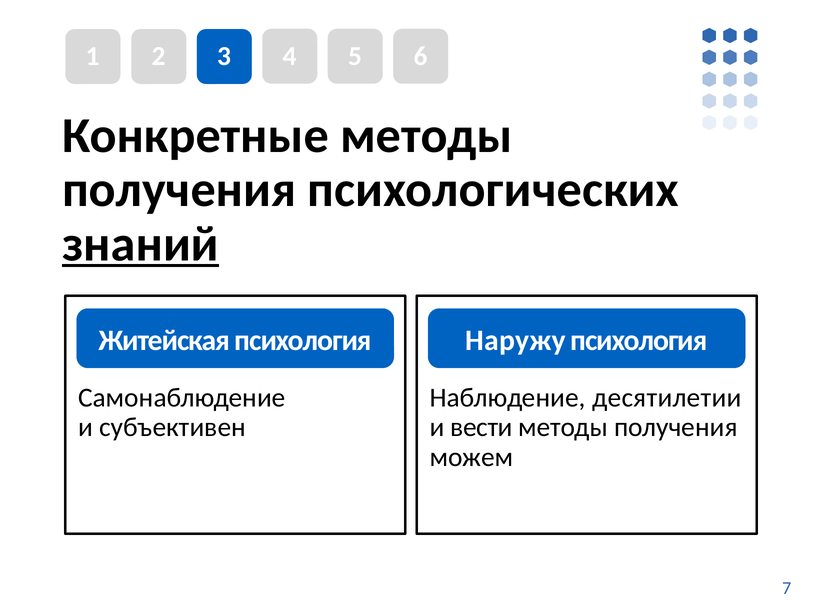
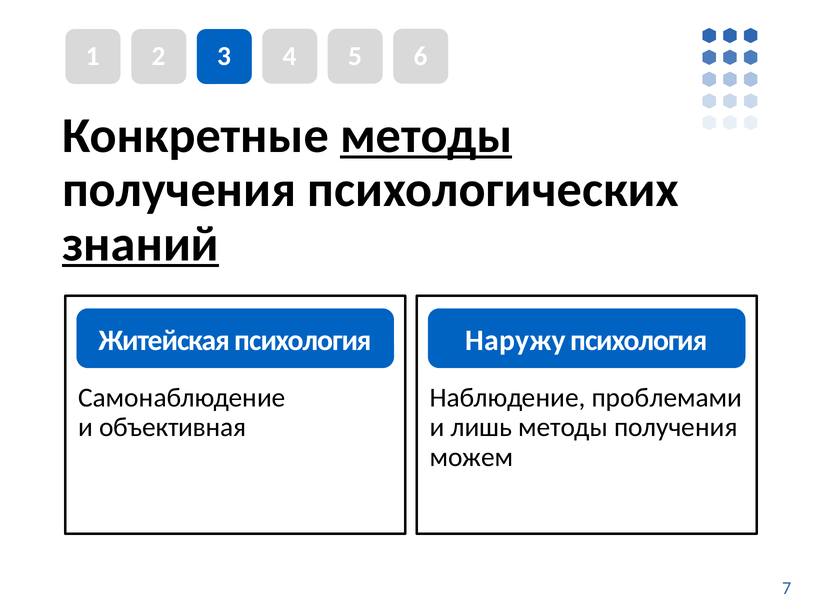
методы underline: none -> present (426, 136)
десятилетии: десятилетии -> проблемами (667, 398)
субъективен: субъективен -> объективная (173, 428)
вести: вести -> лишь (481, 428)
